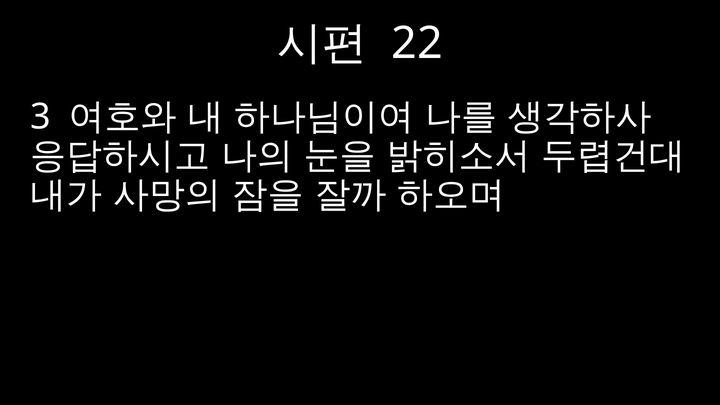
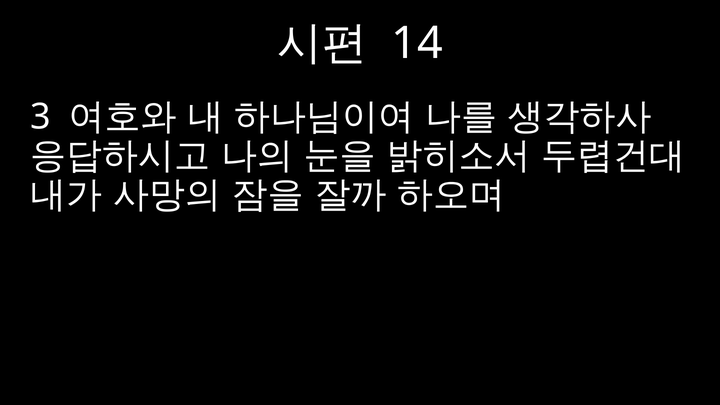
22: 22 -> 14 (417, 43)
